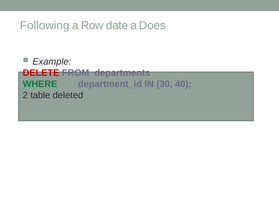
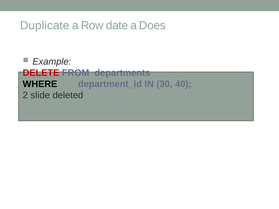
Following: Following -> Duplicate (45, 25)
WHERE colour: green -> black (40, 84)
table: table -> slide (40, 95)
